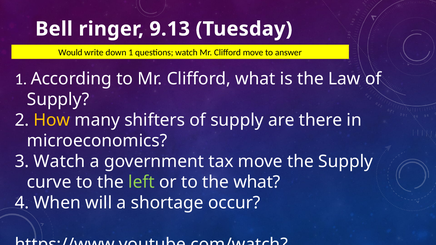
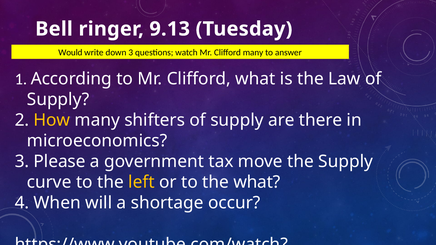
down 1: 1 -> 3 (131, 52)
Clifford move: move -> many (253, 52)
Watch: Watch -> Please (60, 162)
left colour: light green -> yellow (141, 182)
